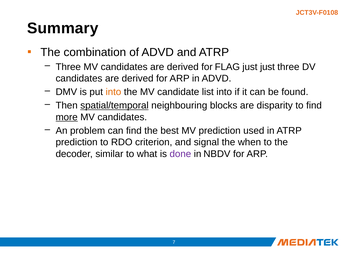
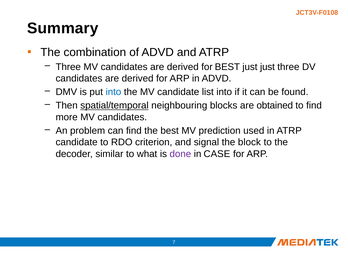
for FLAG: FLAG -> BEST (227, 67)
into colour: orange -> blue (113, 92)
disparity: disparity -> obtained (275, 106)
more underline: present -> none (67, 117)
prediction: prediction -> candidate (77, 142)
when: when -> block (249, 142)
NBDV: NBDV -> CASE (217, 154)
